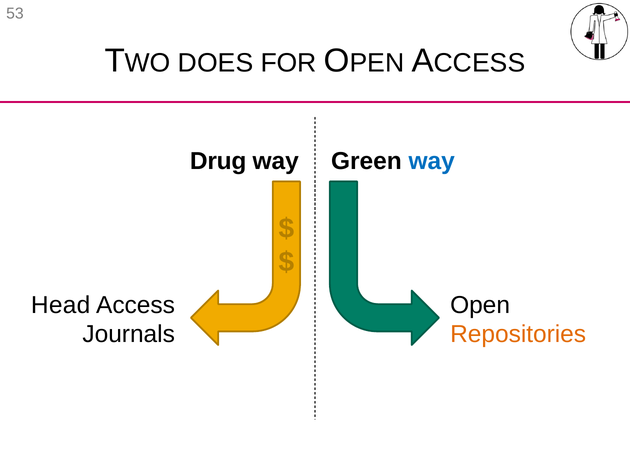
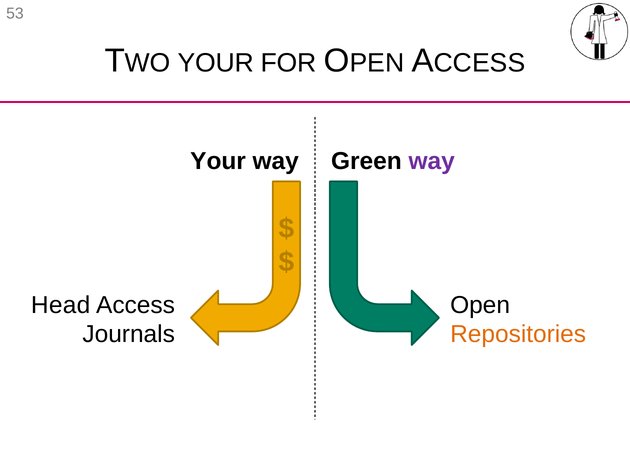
DOES: DOES -> YOUR (216, 63)
Drug: Drug -> Your (218, 161)
way colour: blue -> purple (432, 161)
